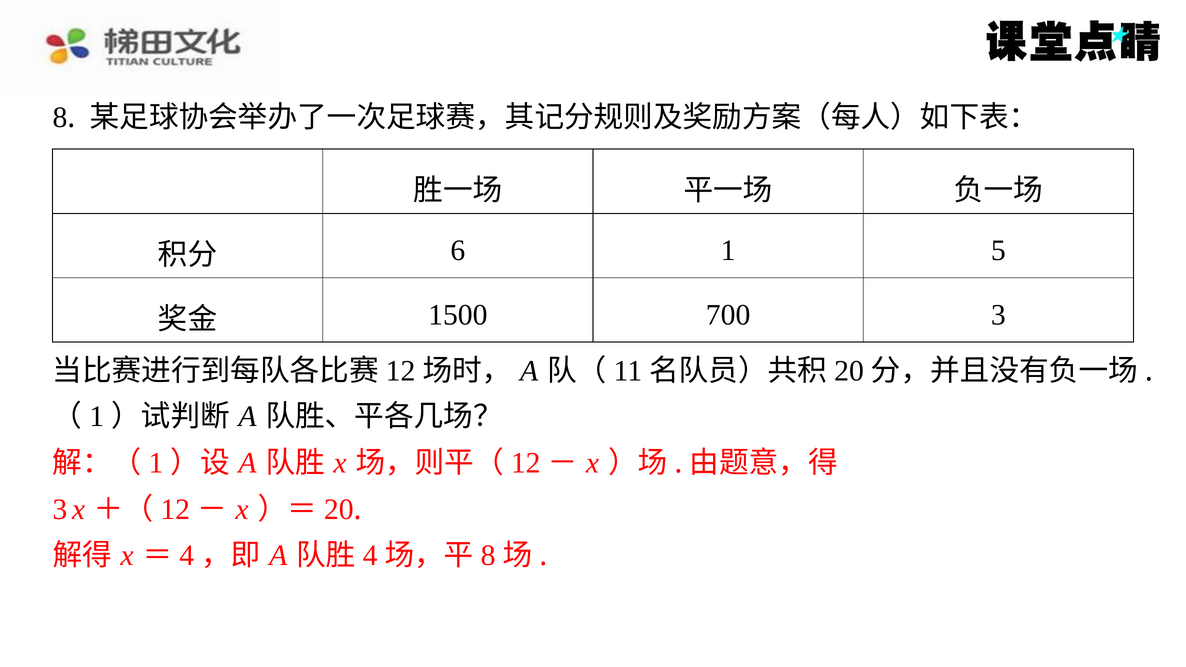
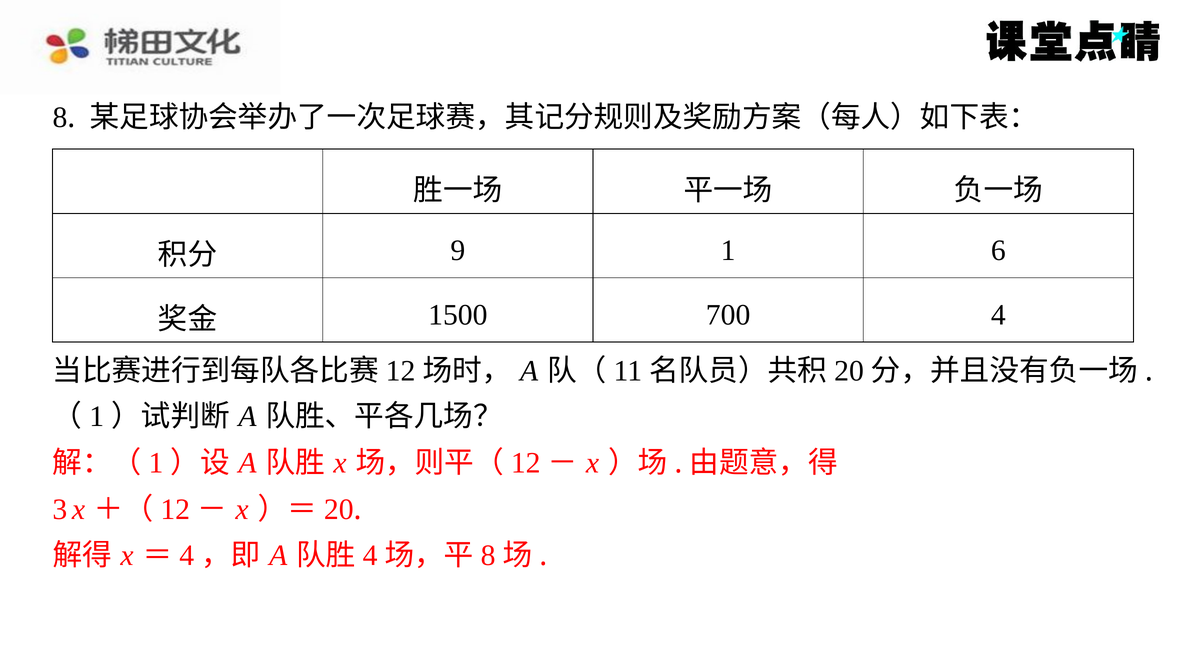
6: 6 -> 9 (458, 251)
5: 5 -> 6 (998, 251)
700 3: 3 -> 4 (998, 315)
